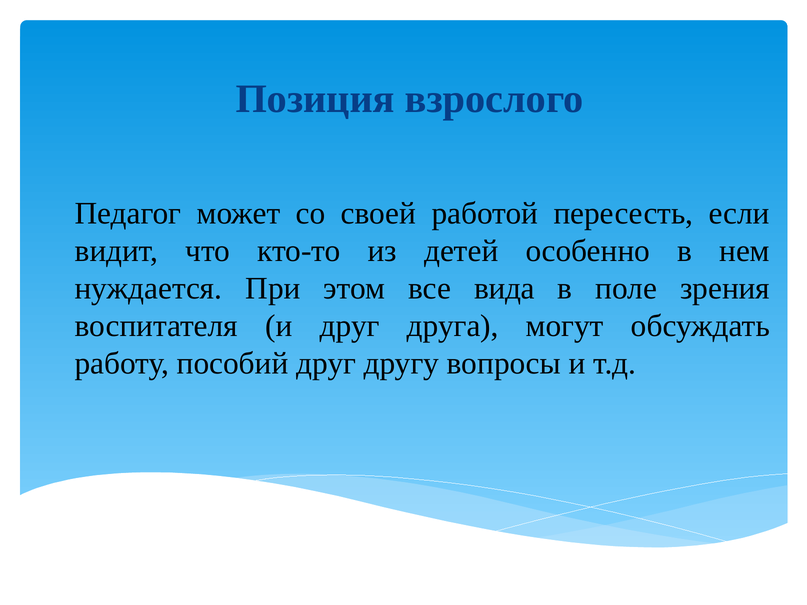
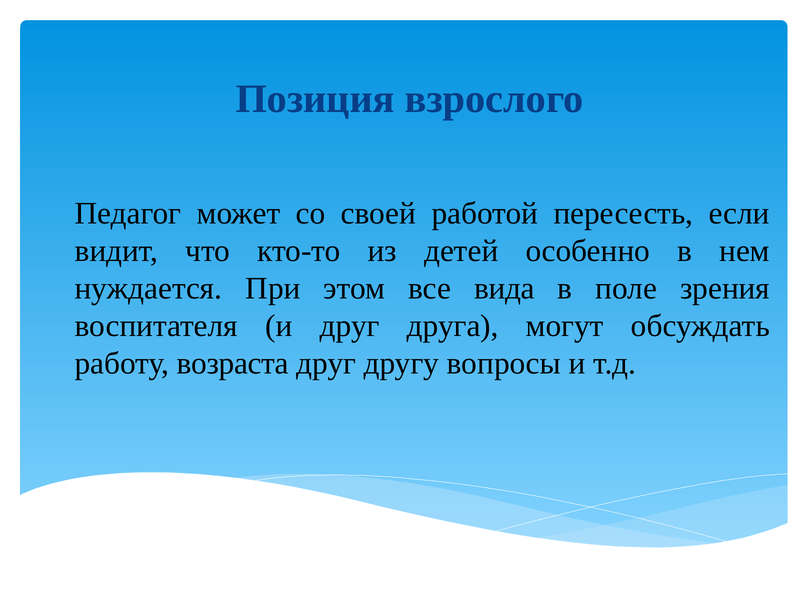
пособий: пособий -> возраста (233, 364)
